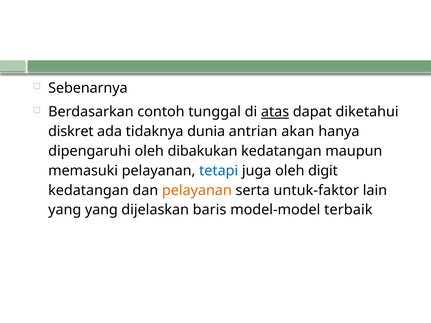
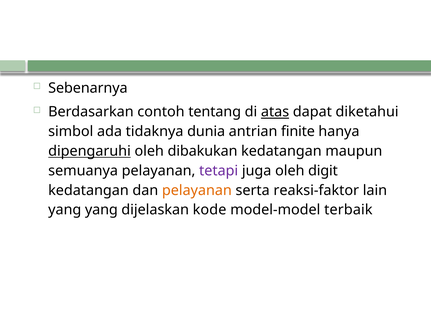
tunggal: tunggal -> tentang (215, 112)
diskret: diskret -> simbol (71, 132)
akan: akan -> finite (298, 132)
dipengaruhi underline: none -> present (90, 151)
memasuki: memasuki -> semuanya (83, 171)
tetapi colour: blue -> purple (219, 171)
untuk-faktor: untuk-faktor -> reaksi-faktor (316, 190)
baris: baris -> kode (210, 210)
